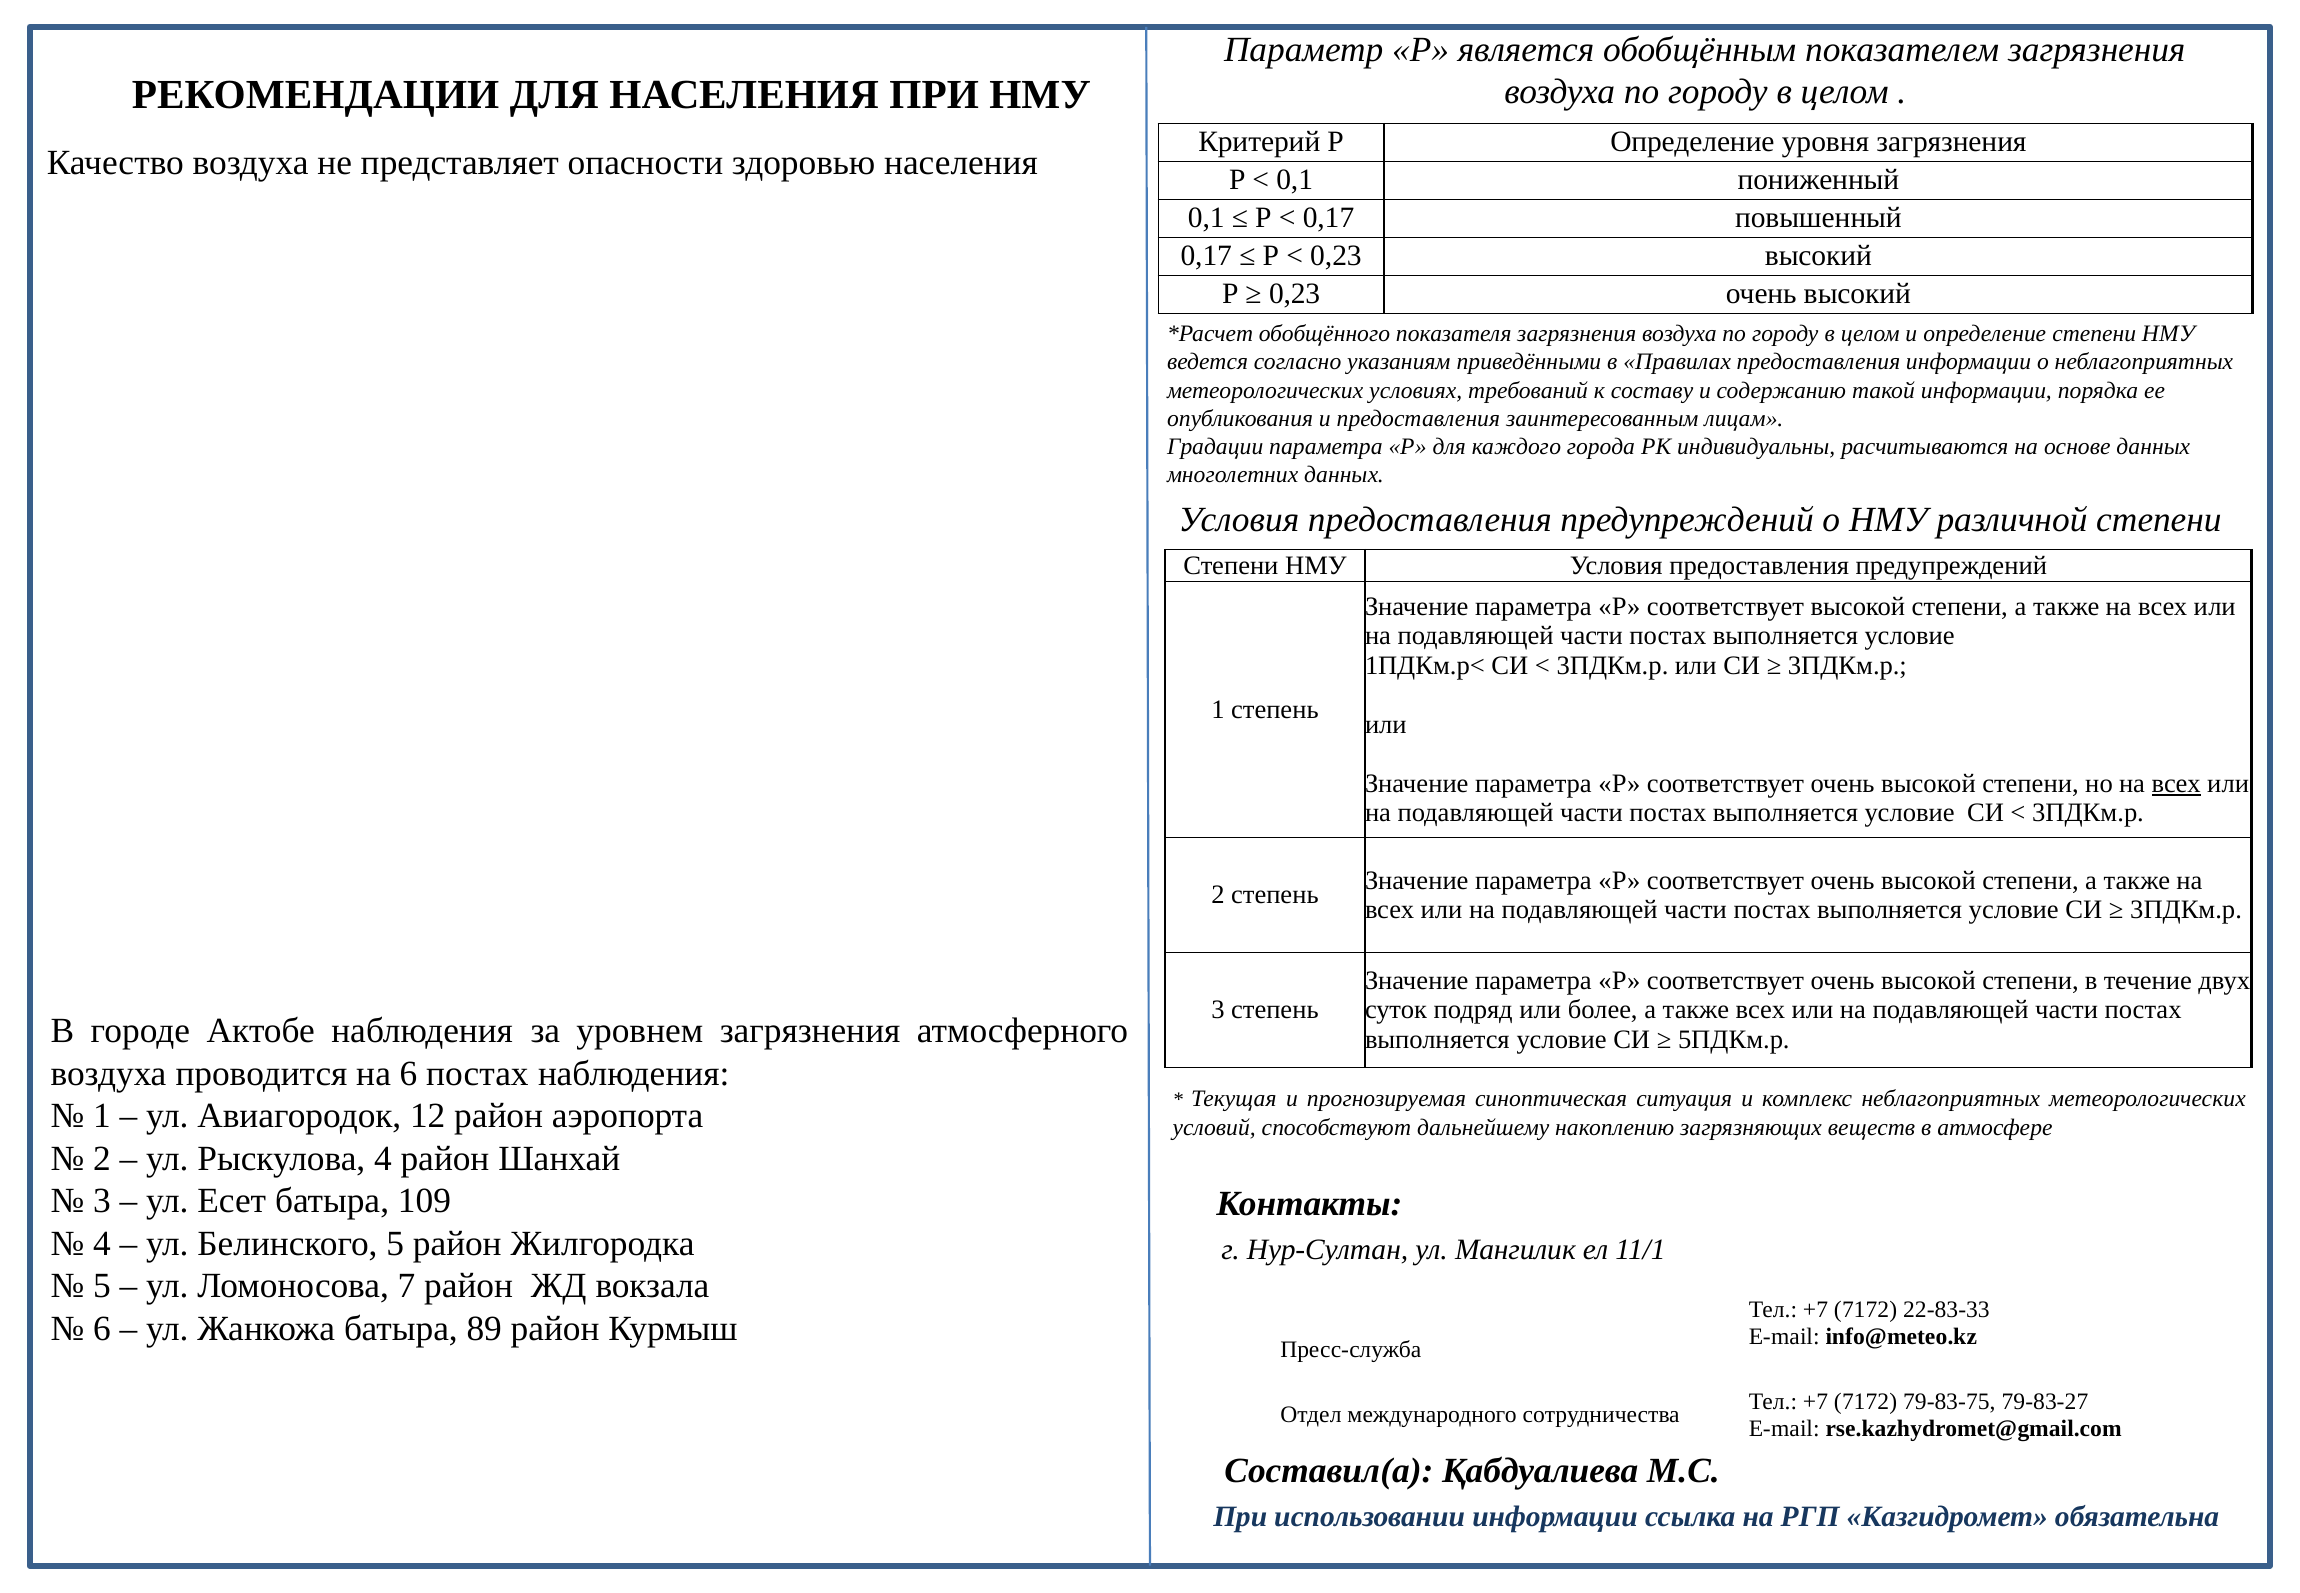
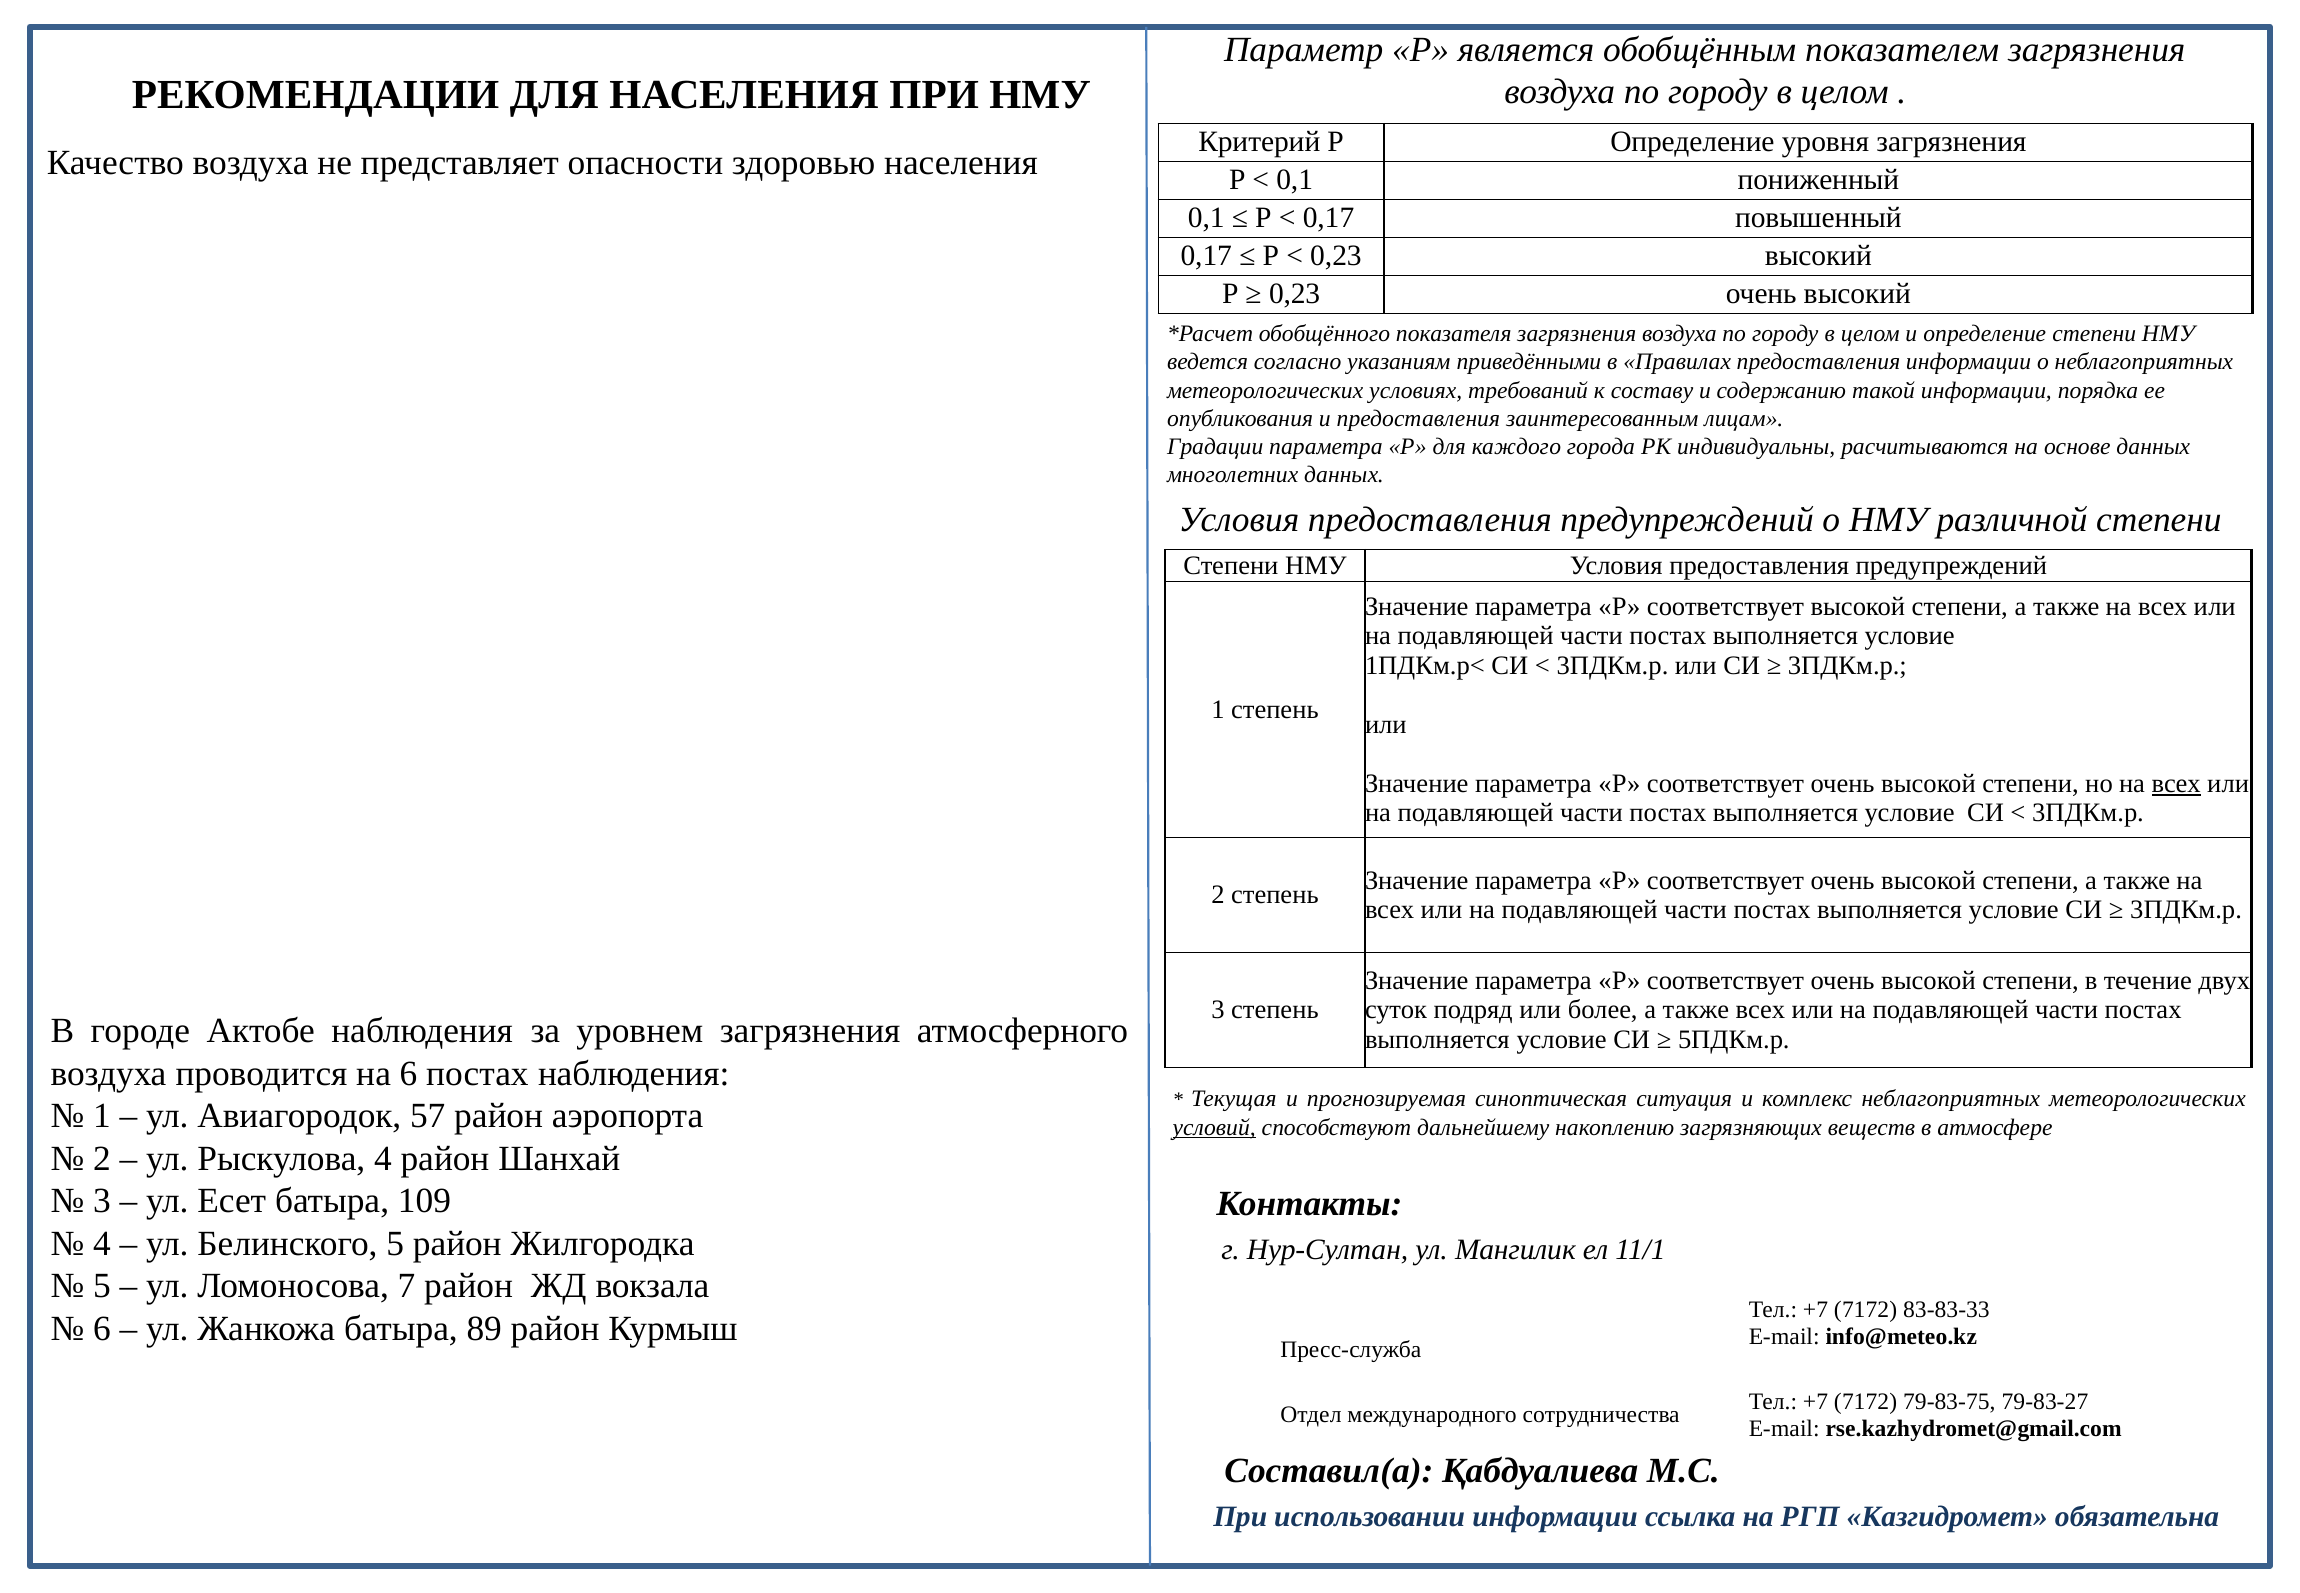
12: 12 -> 57 (428, 1116)
условий underline: none -> present (1214, 1127)
22-83-33: 22-83-33 -> 83-83-33 (1946, 1310)
